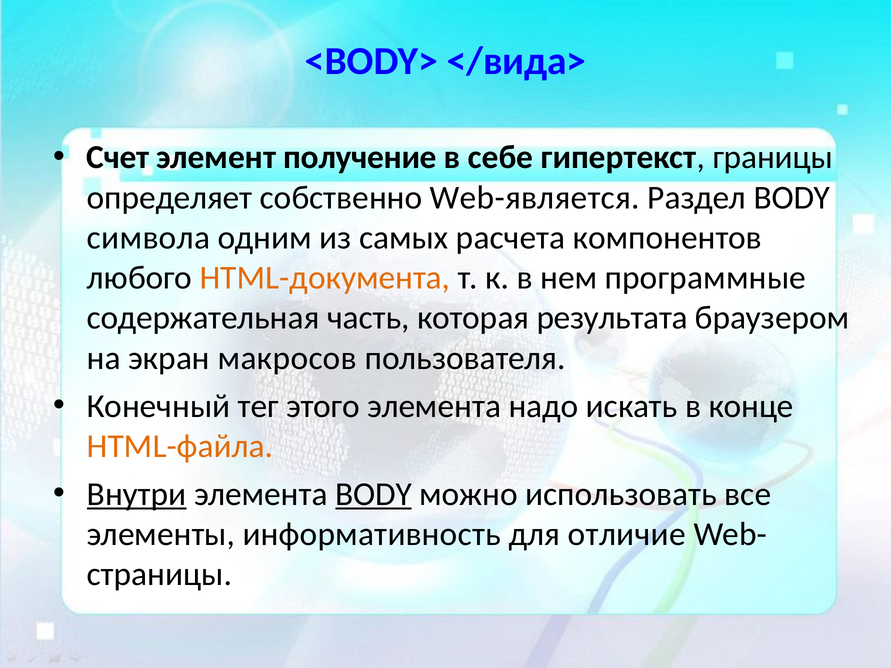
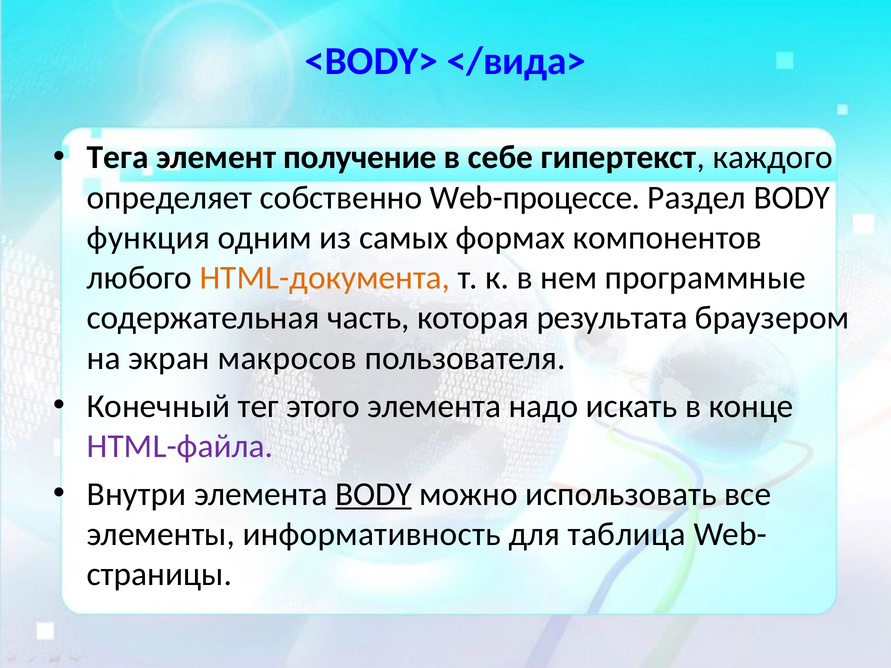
Счет: Счет -> Тега (118, 157)
границы: границы -> каждого (773, 157)
Web-является: Web-является -> Web-процессе (535, 198)
символа: символа -> функция (148, 238)
расчета: расчета -> формах (511, 238)
HTML-файла colour: orange -> purple (180, 446)
Внутри underline: present -> none (137, 494)
отличие: отличие -> таблица (627, 535)
